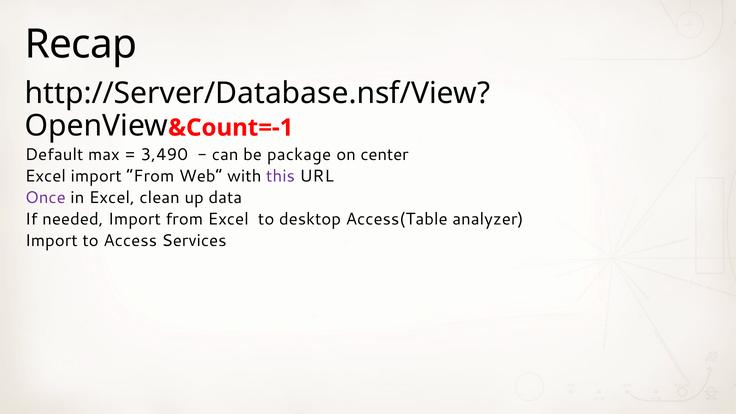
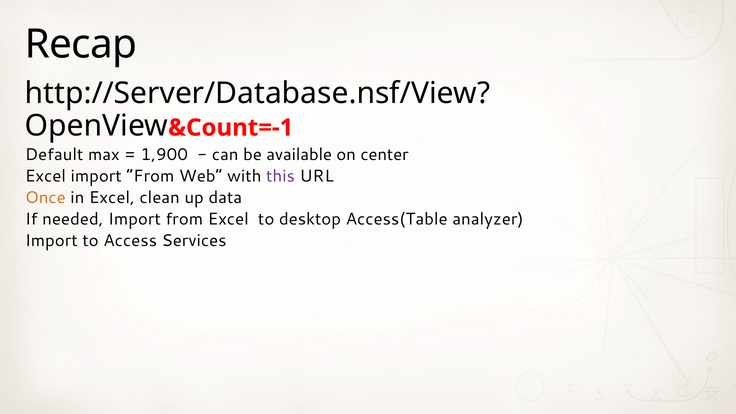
3,490: 3,490 -> 1,900 (164, 154)
package: package -> available (299, 154)
Once colour: purple -> orange (45, 198)
